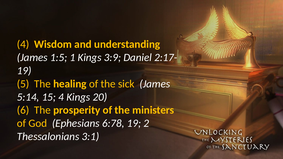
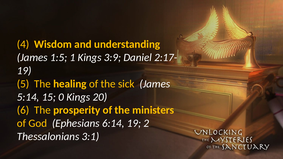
15 4: 4 -> 0 (61, 97)
6:78: 6:78 -> 6:14 (113, 123)
